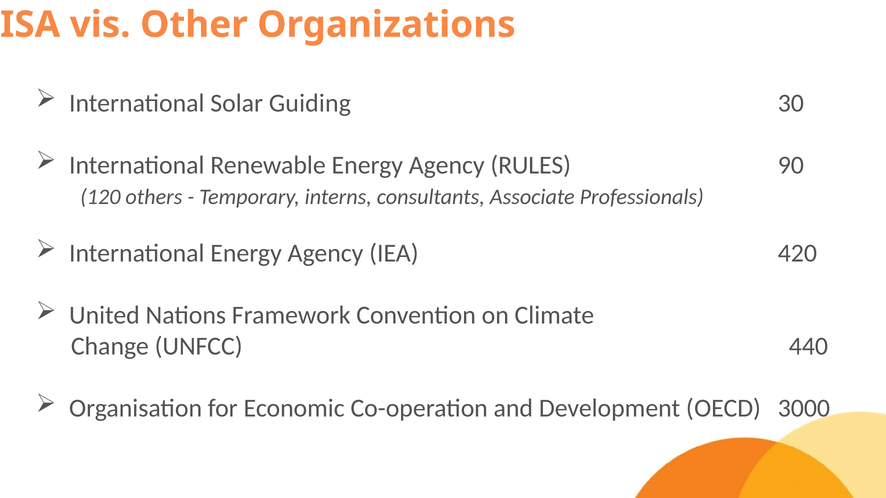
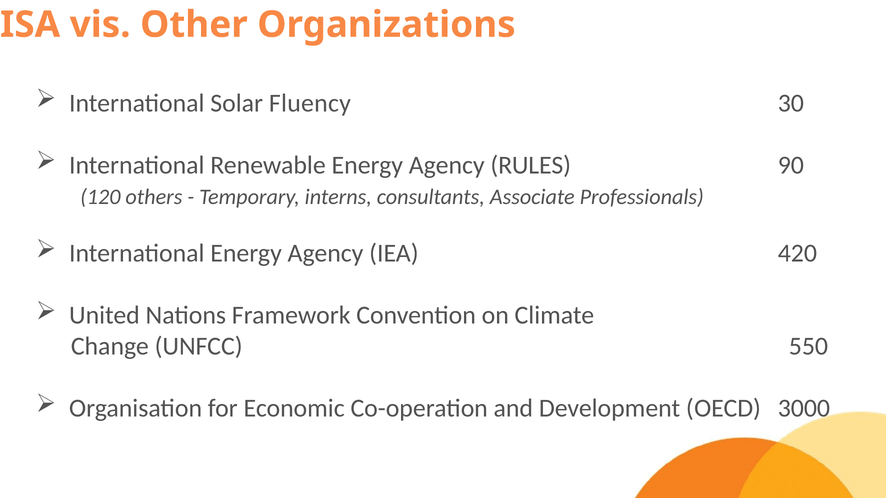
Guiding: Guiding -> Fluency (310, 103)
440: 440 -> 550 (808, 346)
